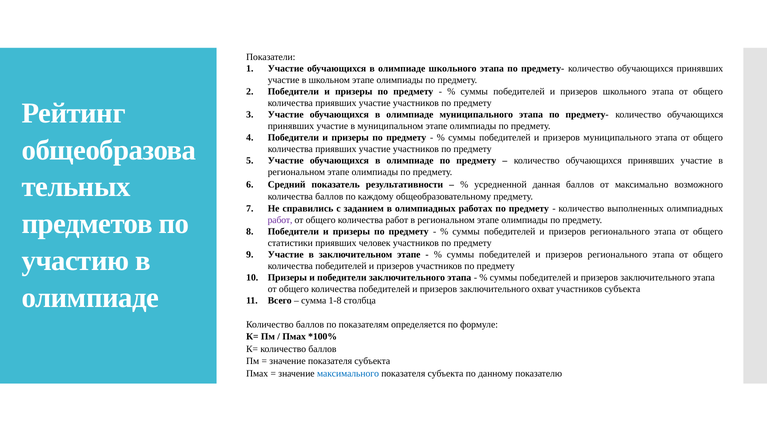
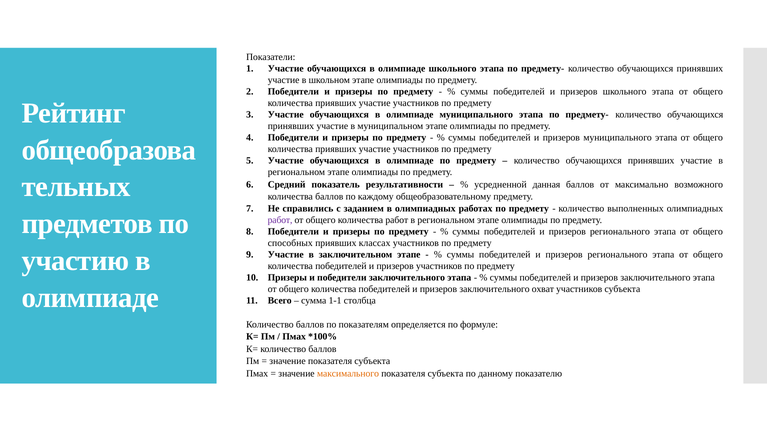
статистики: статистики -> способных (290, 243)
человек: человек -> классах (375, 243)
1-8: 1-8 -> 1-1 (335, 300)
максимального colour: blue -> orange (348, 373)
